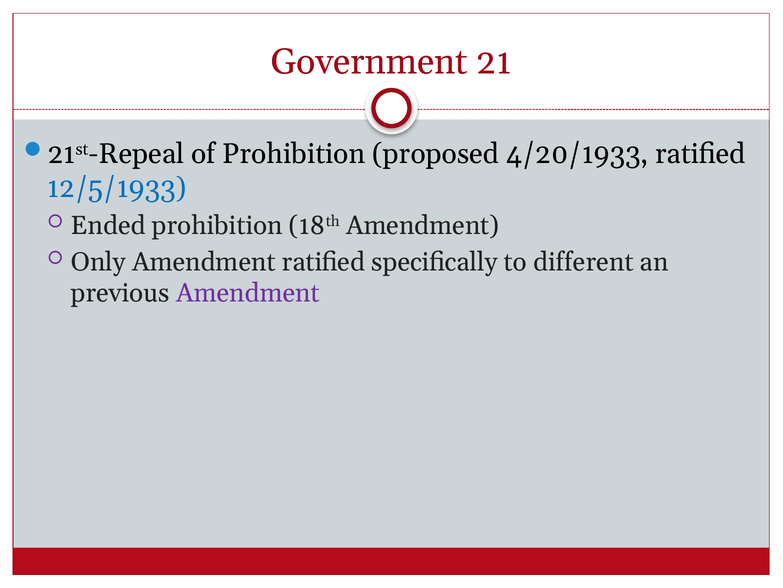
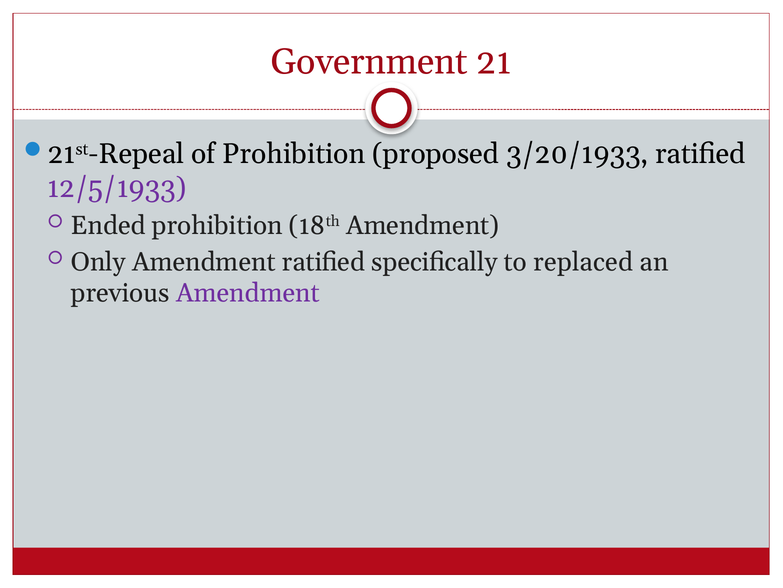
4/20/1933: 4/20/1933 -> 3/20/1933 (577, 154)
12/5/1933 colour: blue -> purple (117, 187)
different: different -> replaced (583, 262)
